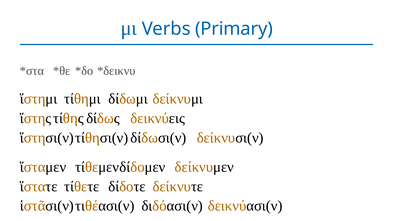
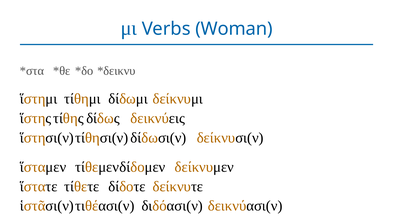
Primary: Primary -> Woman (234, 29)
